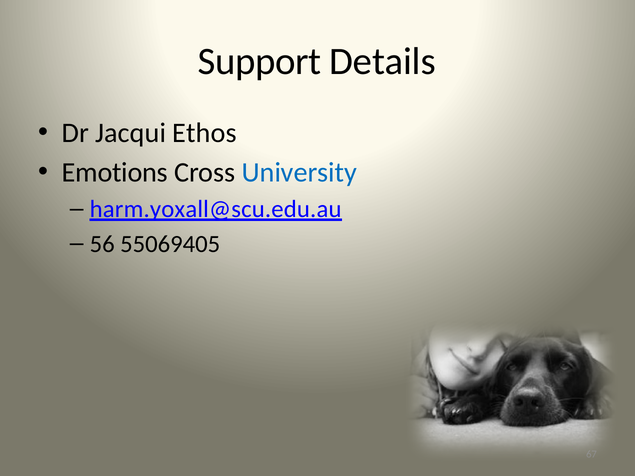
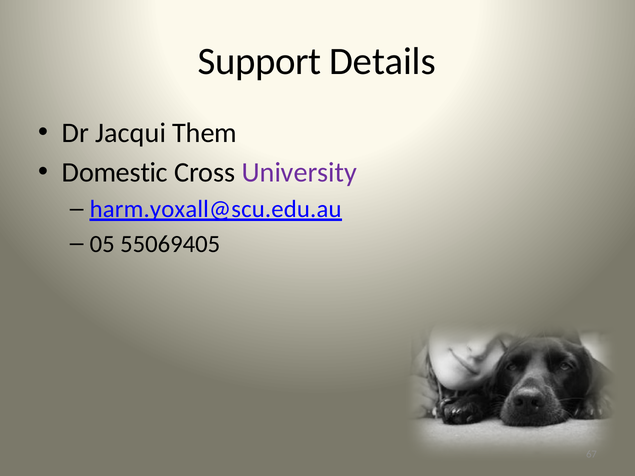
Ethos: Ethos -> Them (205, 133)
Emotions: Emotions -> Domestic (115, 173)
University colour: blue -> purple (299, 173)
56: 56 -> 05 (102, 244)
